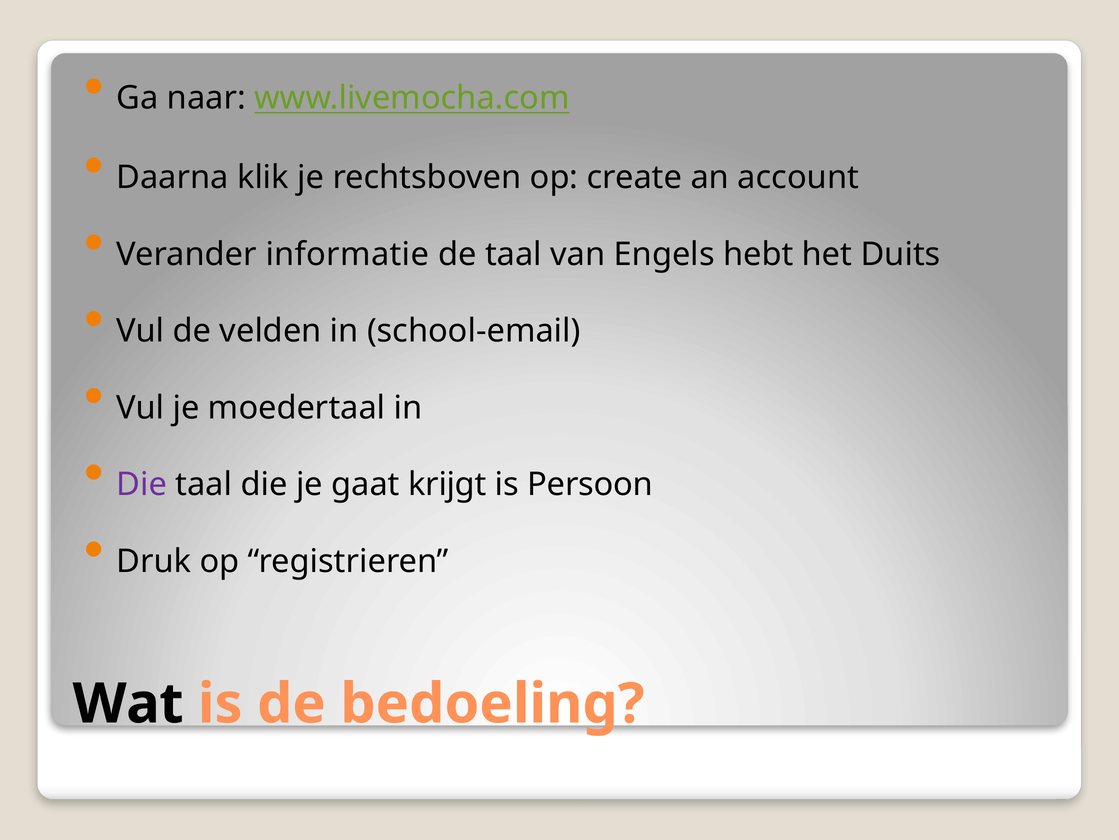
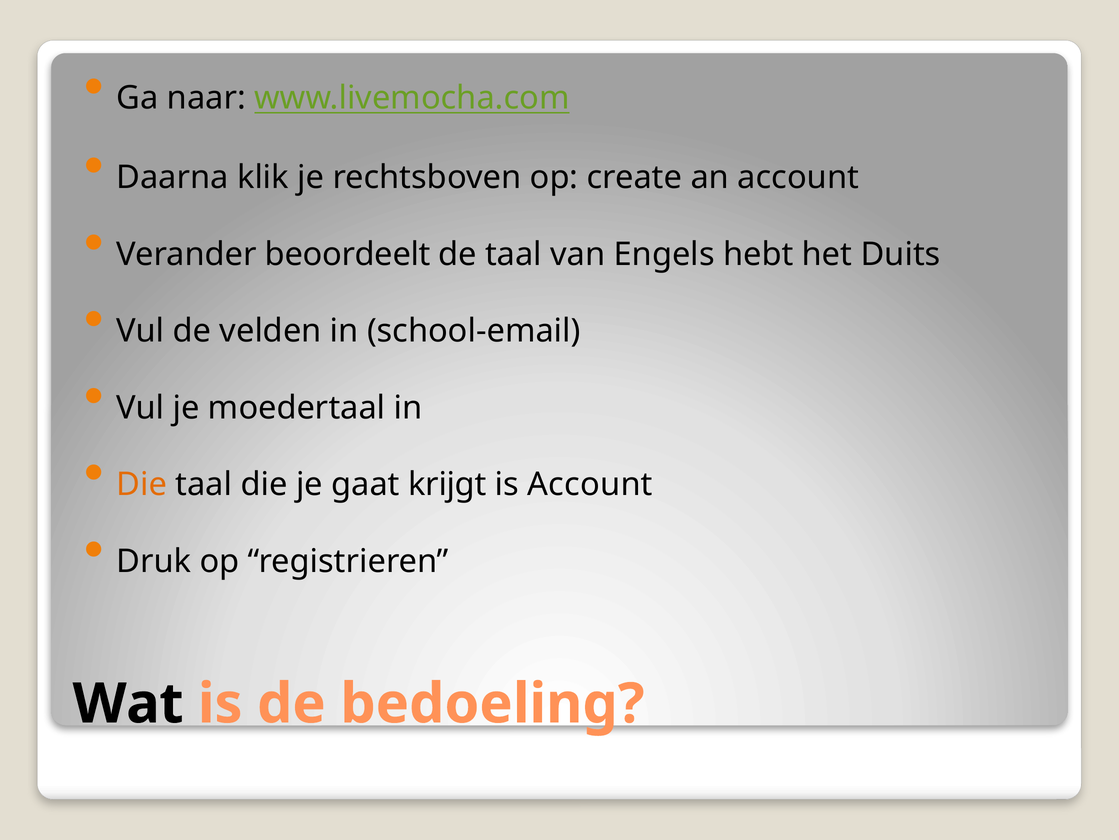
informatie: informatie -> beoordeelt (348, 254)
Die colour: purple -> orange (142, 484)
is Persoon: Persoon -> Account (590, 484)
